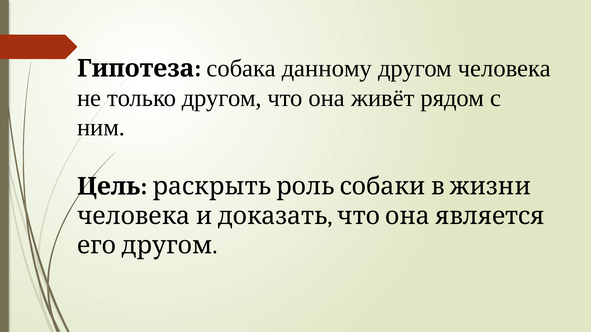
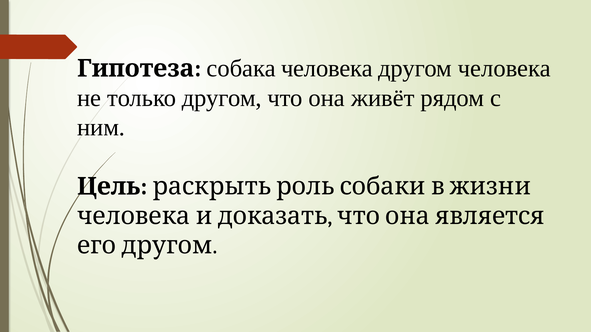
собака данному: данному -> человека (327, 69)
